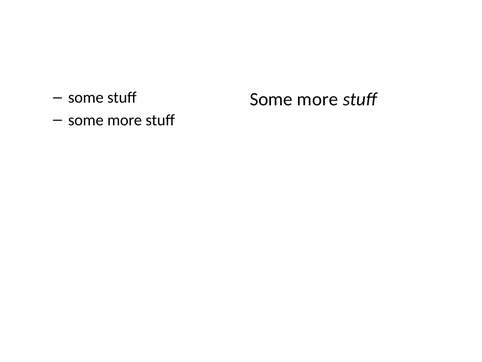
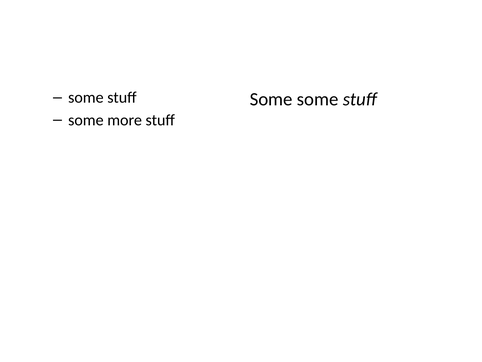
more: more -> some (318, 99)
